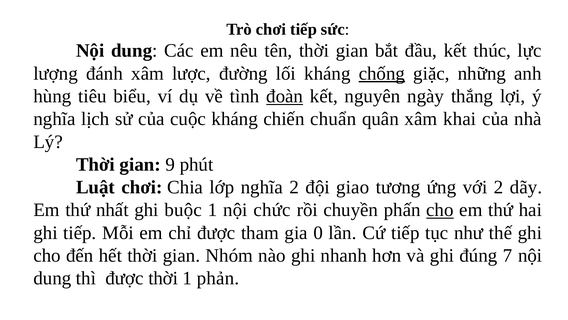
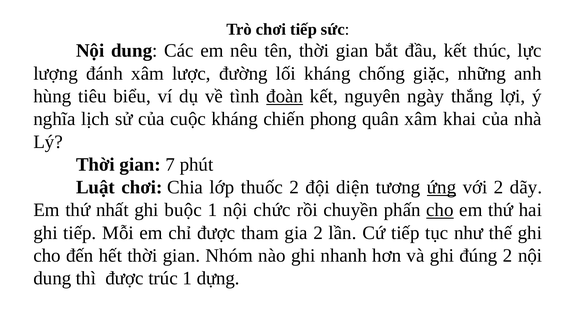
chống underline: present -> none (382, 73)
chuẩn: chuẩn -> phong (333, 119)
9: 9 -> 7 (170, 164)
lớp nghĩa: nghĩa -> thuốc (262, 187)
giao: giao -> diện (353, 187)
ứng underline: none -> present (442, 187)
gia 0: 0 -> 2 (318, 232)
đúng 7: 7 -> 2 (507, 255)
được thời: thời -> trúc (163, 278)
phản: phản -> dựng (218, 278)
